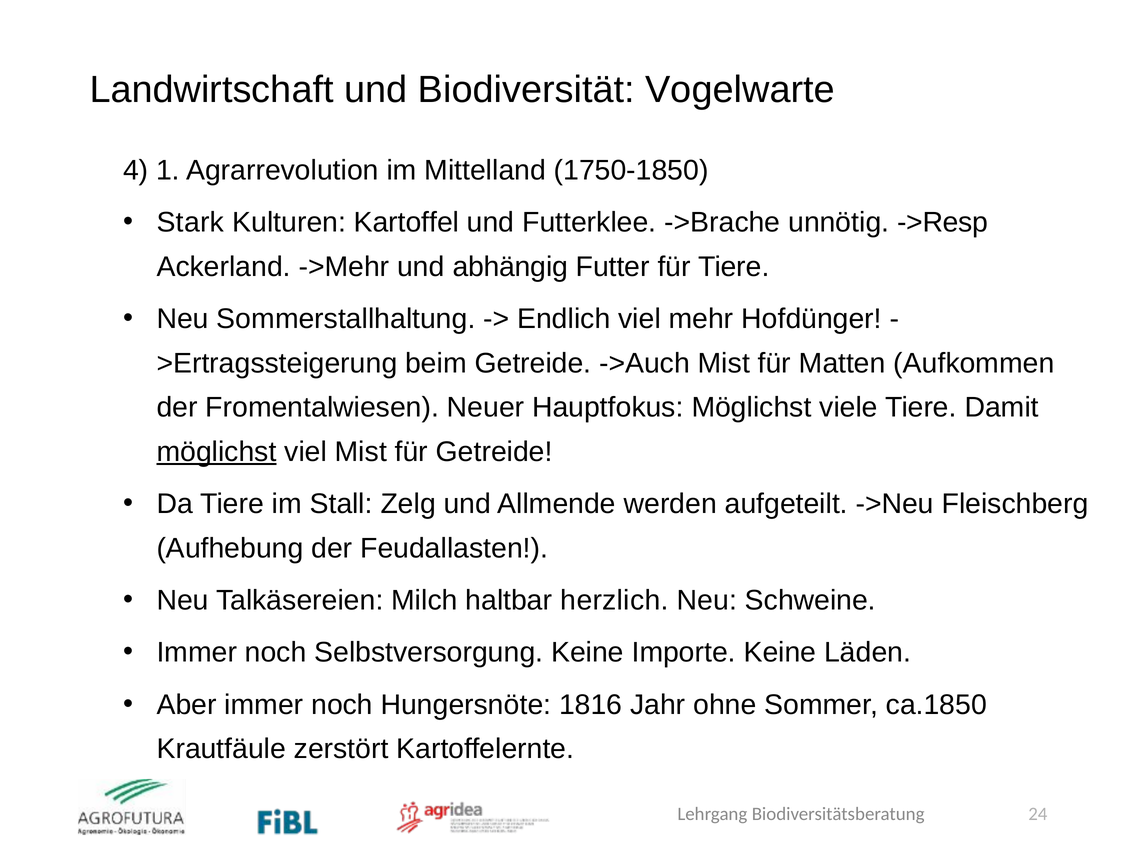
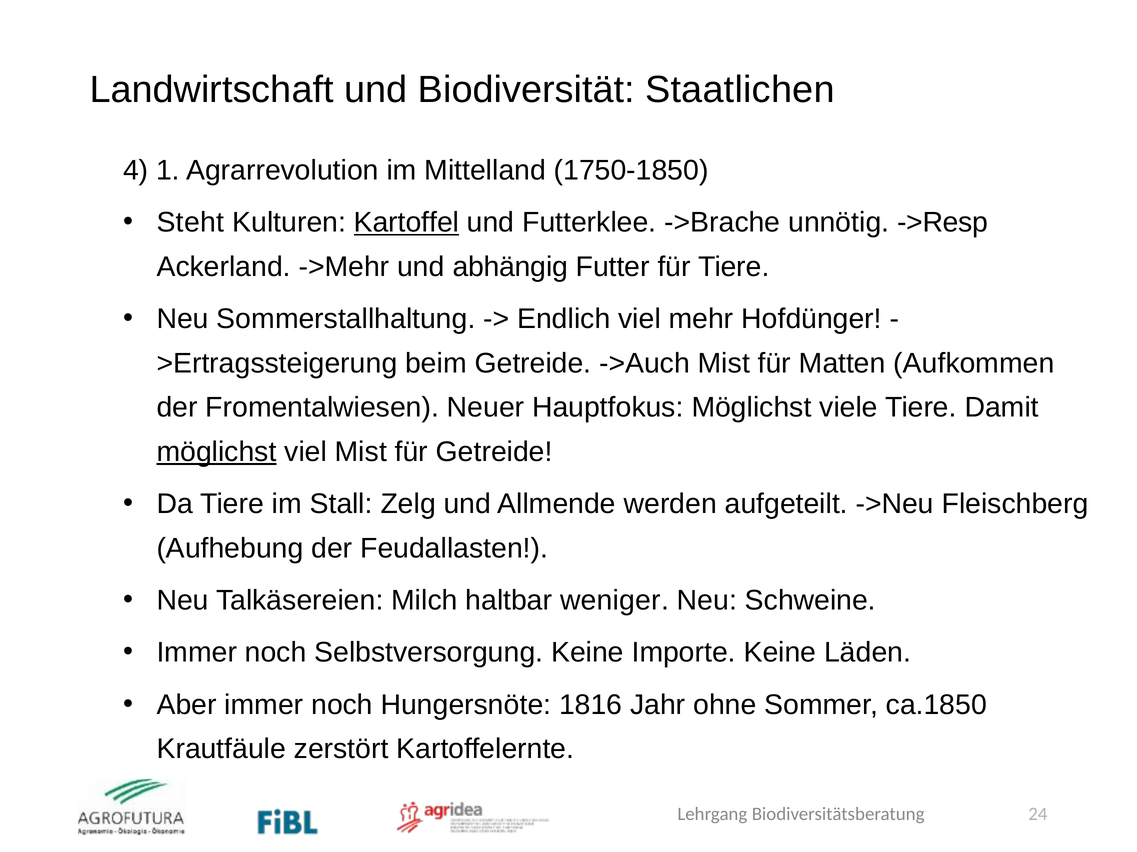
Vogelwarte: Vogelwarte -> Staatlichen (740, 90)
Stark: Stark -> Steht (190, 223)
Kartoffel underline: none -> present (406, 223)
herzlich: herzlich -> weniger (615, 601)
